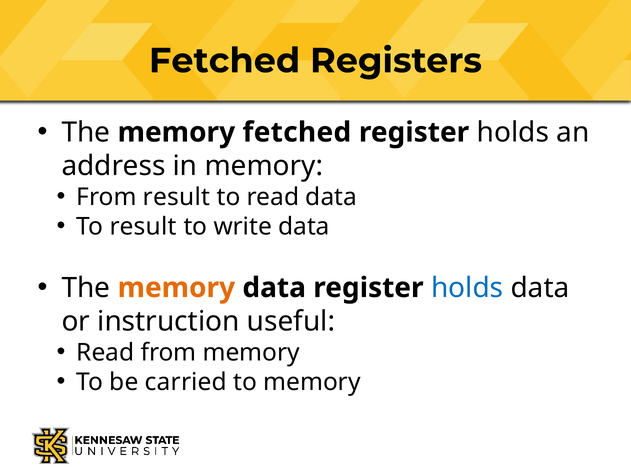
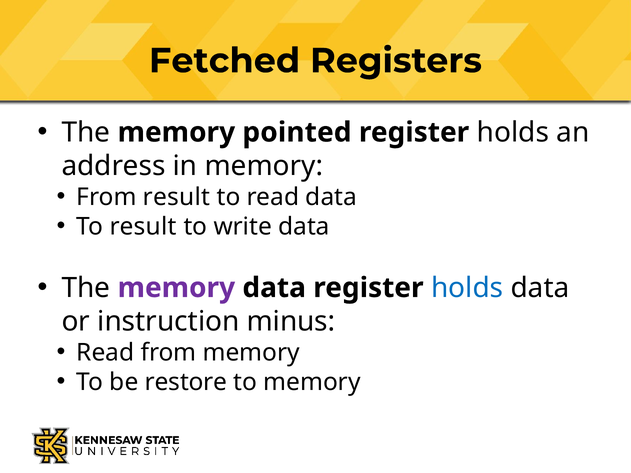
memory fetched: fetched -> pointed (297, 132)
memory colour: orange -> purple (176, 288)
useful: useful -> minus (291, 322)
carried: carried -> restore (186, 382)
